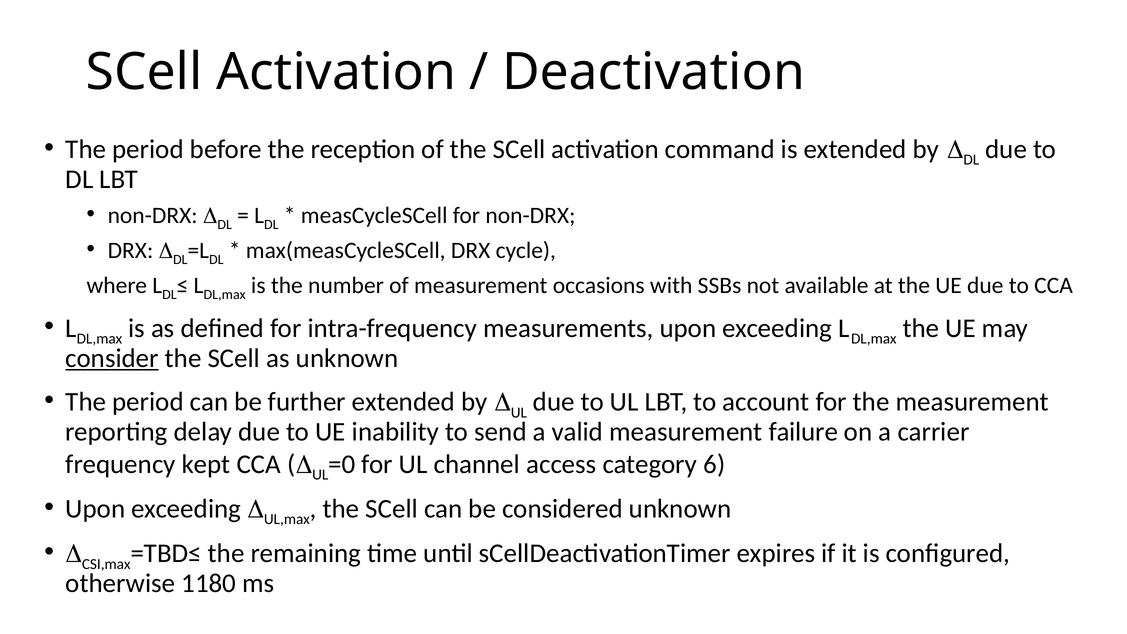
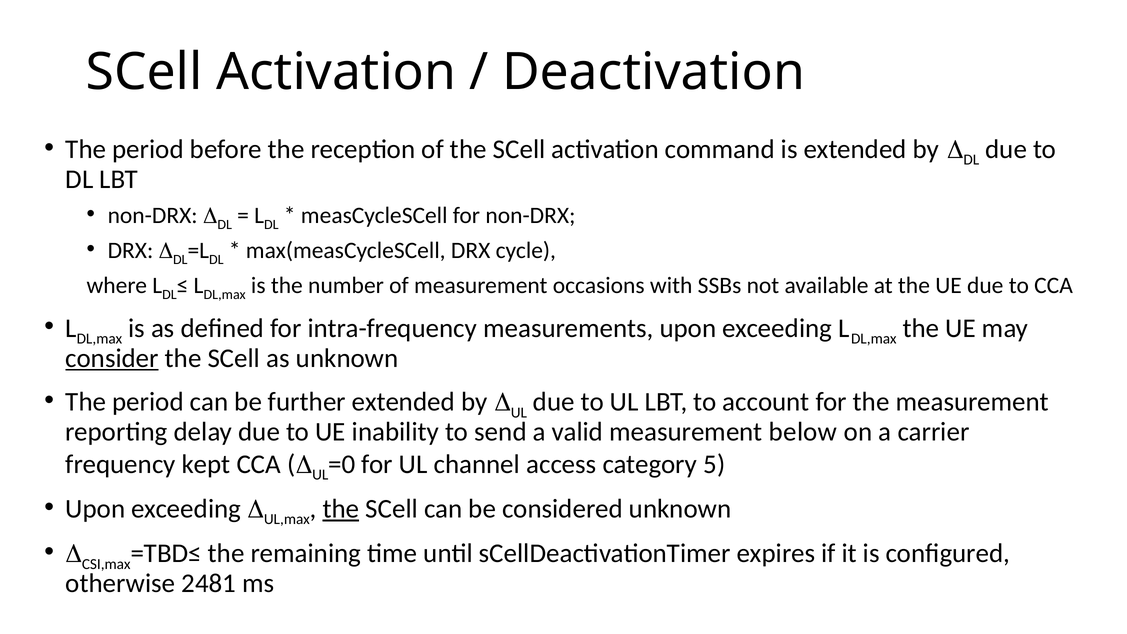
failure: failure -> below (803, 432)
6: 6 -> 5 (714, 464)
the underline: none -> present (341, 509)
1180: 1180 -> 2481 (209, 583)
